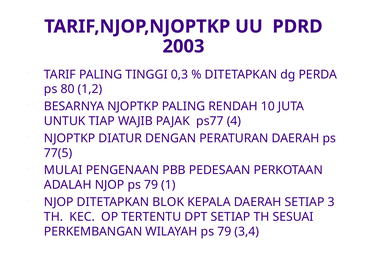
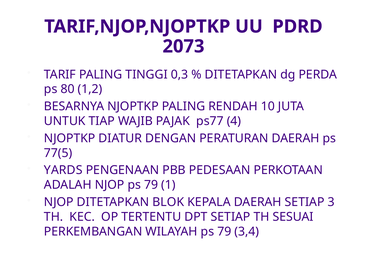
2003: 2003 -> 2073 (183, 46)
MULAI: MULAI -> YARDS (63, 170)
